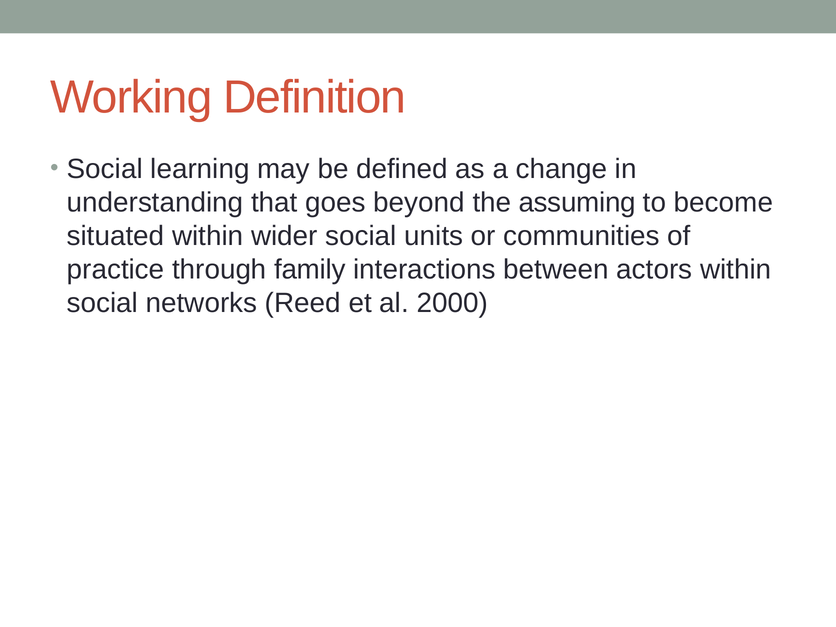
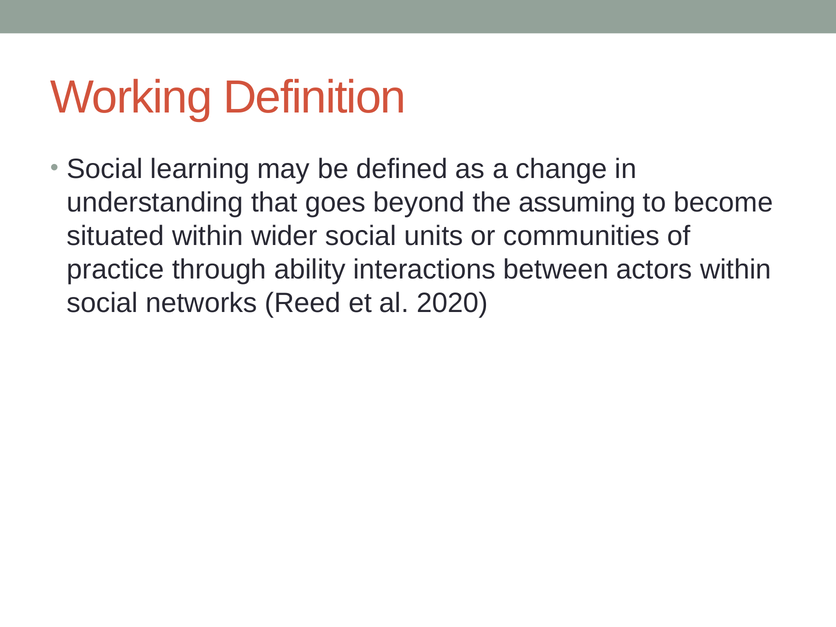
family: family -> ability (310, 269)
2000: 2000 -> 2020 (452, 303)
